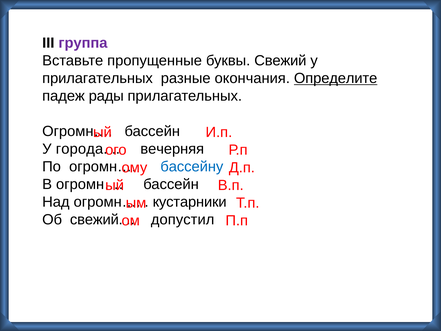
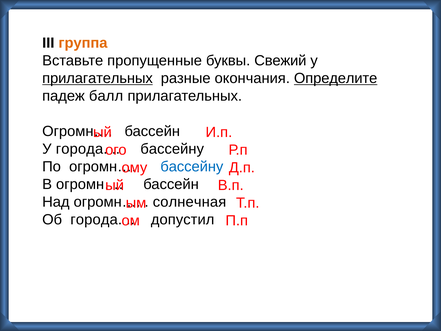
группа colour: purple -> orange (83, 43)
прилагательных underline: none -> present (97, 78)
рады: рады -> балл (106, 96)
вечерняя: вечерняя -> бассейну (172, 149)
кустарники: кустарники -> солнечная (190, 202)
Об свежий: свежий -> города (96, 219)
